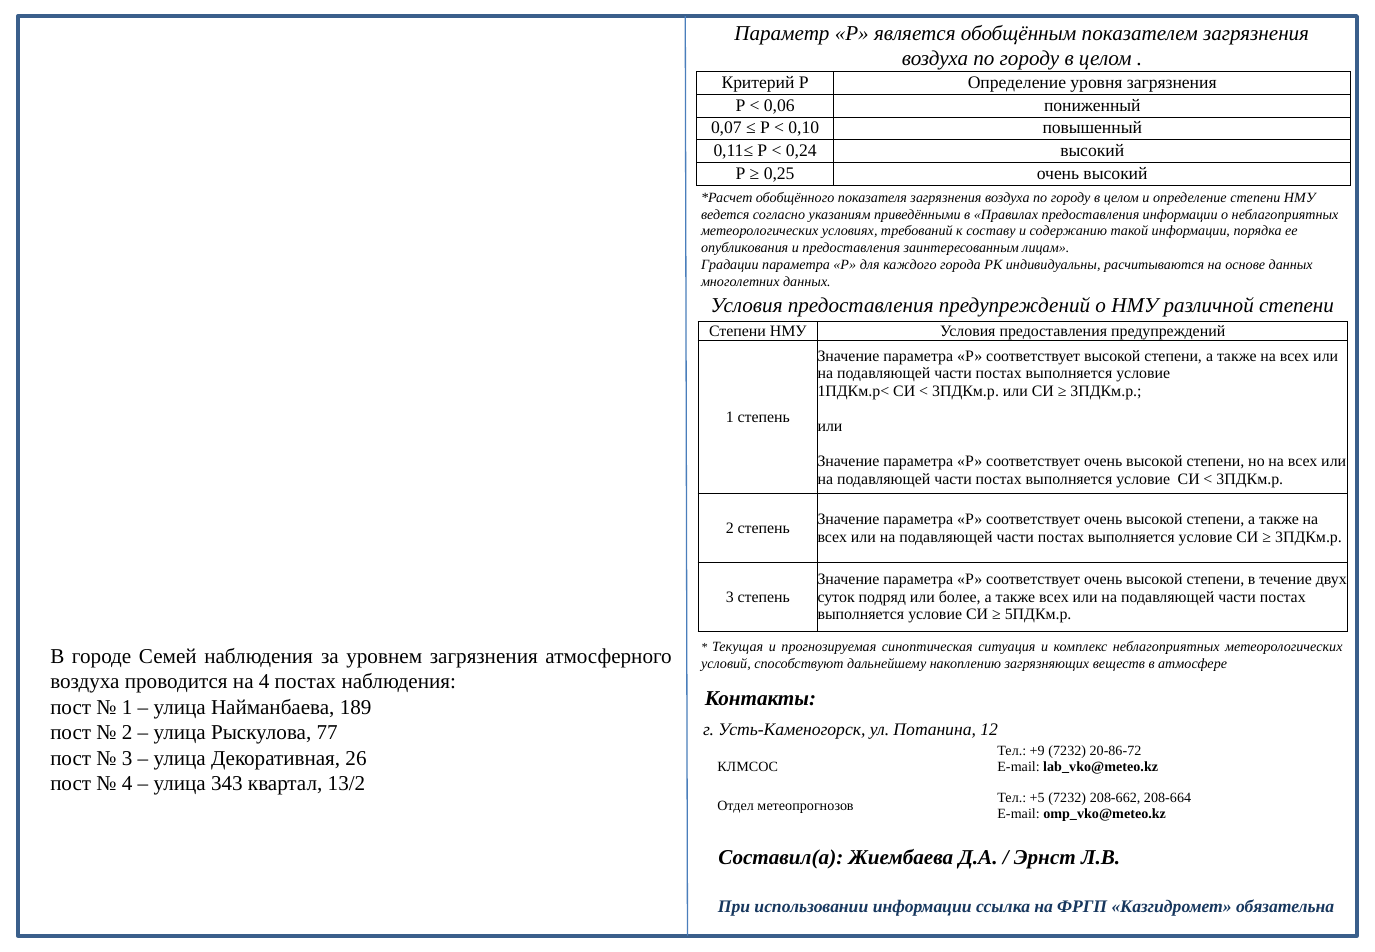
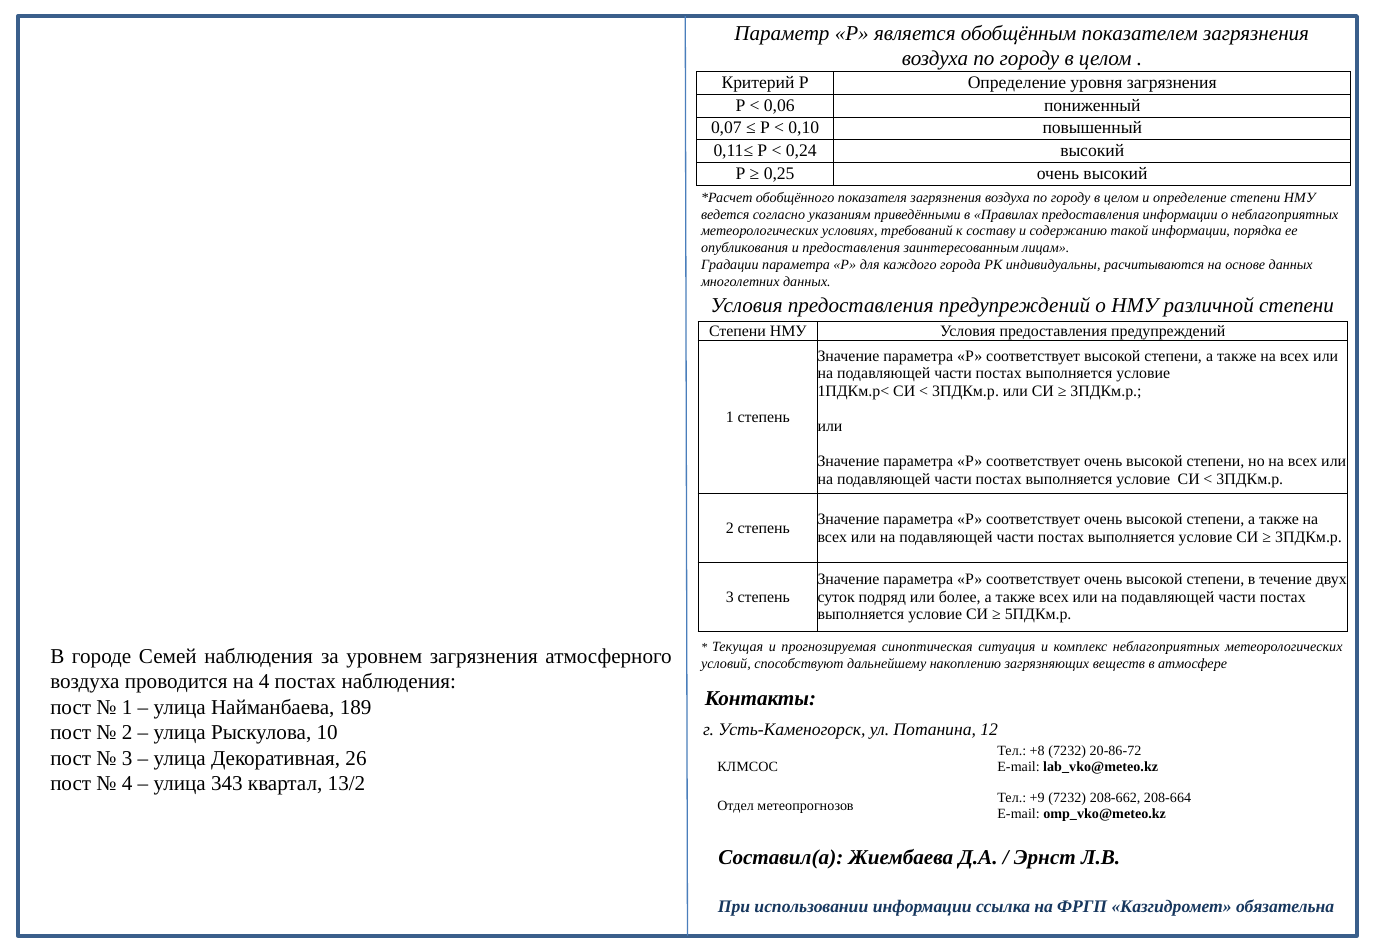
77: 77 -> 10 (327, 733)
+9: +9 -> +8 (1037, 751)
+5: +5 -> +9 (1037, 798)
